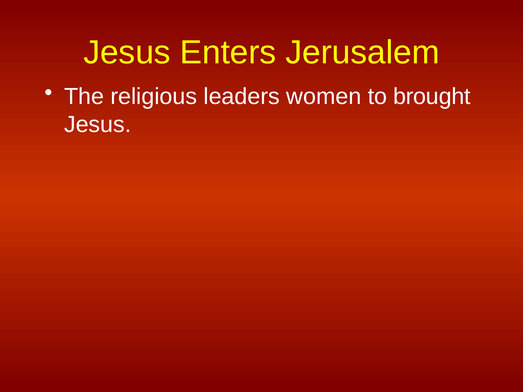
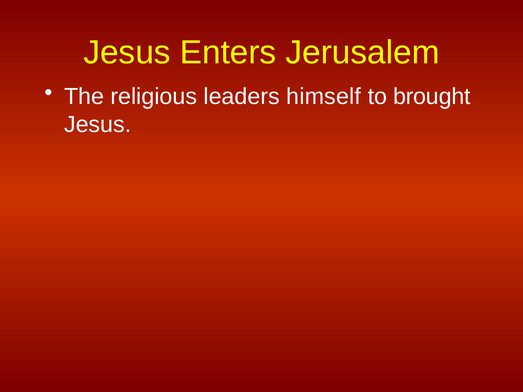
women: women -> himself (324, 97)
